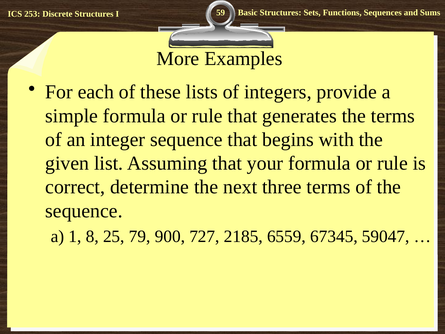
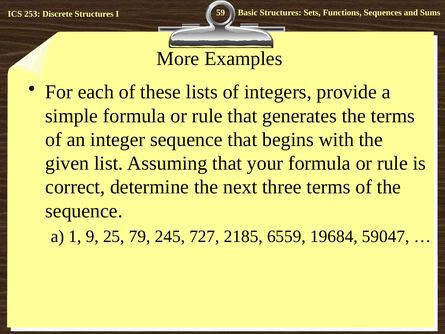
8: 8 -> 9 (92, 236)
900: 900 -> 245 (170, 236)
67345: 67345 -> 19684 (334, 236)
